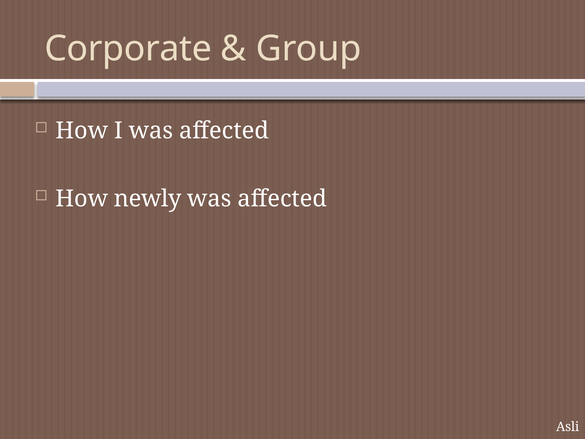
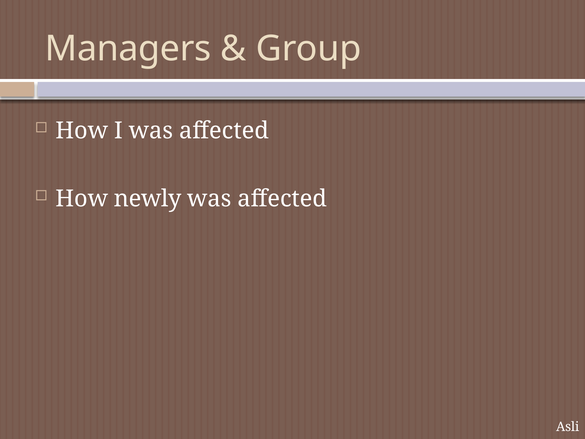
Corporate: Corporate -> Managers (128, 49)
